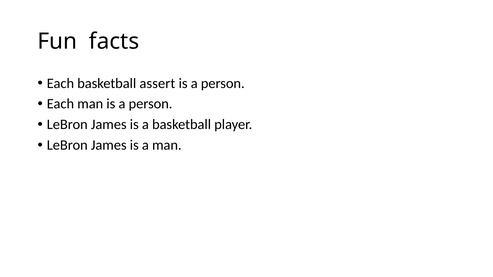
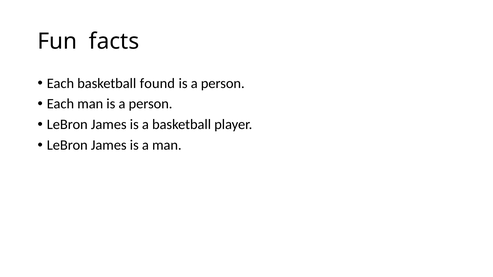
assert: assert -> found (157, 83)
